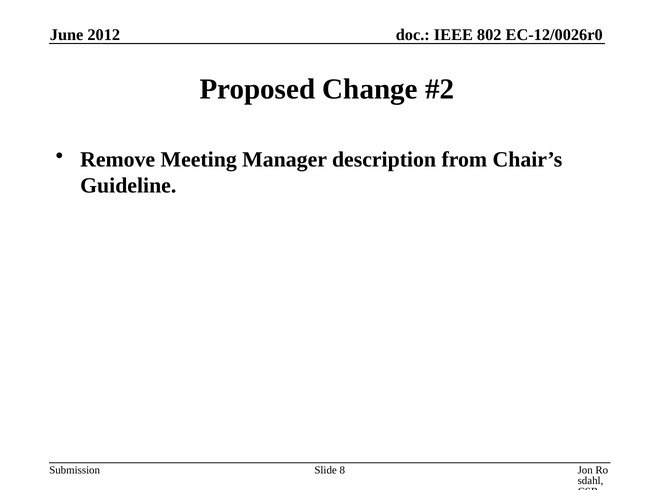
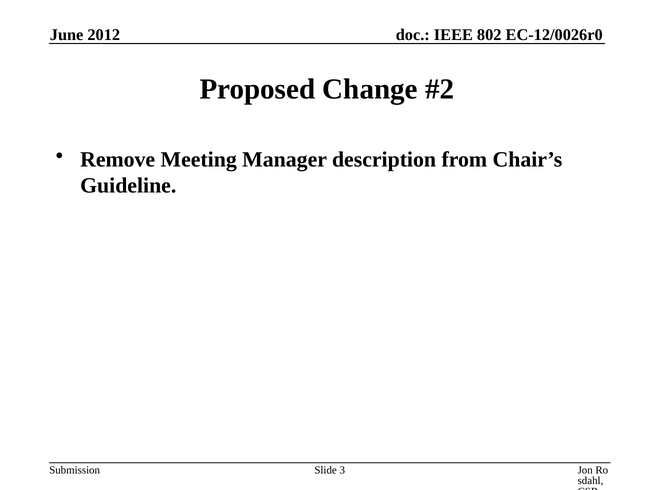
8: 8 -> 3 (342, 470)
